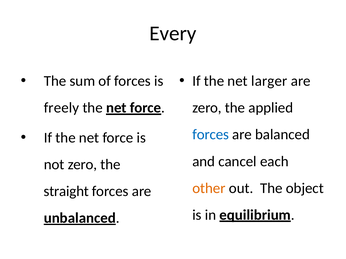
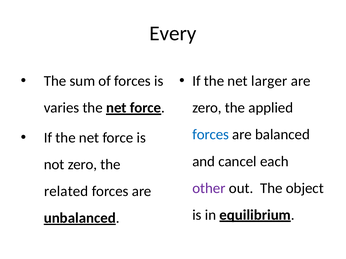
freely: freely -> varies (62, 108)
other colour: orange -> purple (209, 188)
straight: straight -> related (66, 192)
